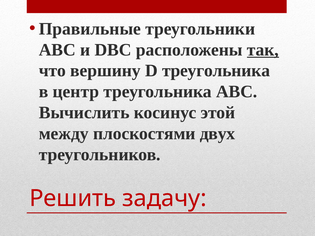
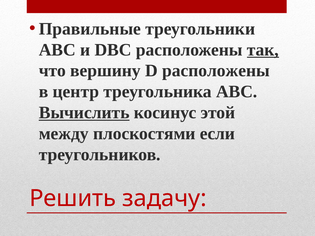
D треугольника: треугольника -> расположены (216, 71)
Вычислить underline: none -> present (84, 113)
двух: двух -> если (217, 134)
